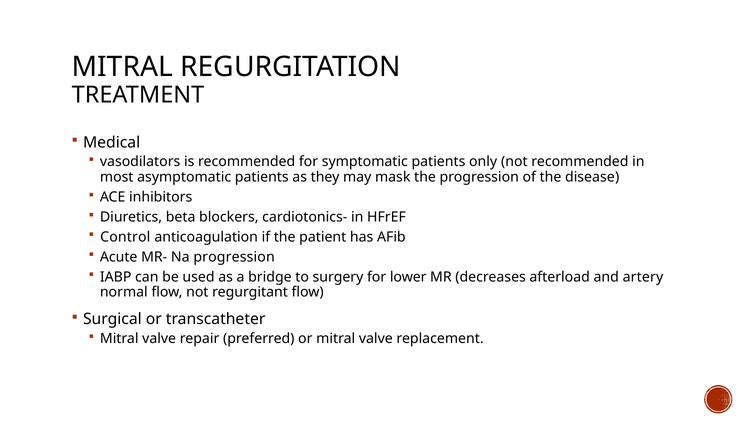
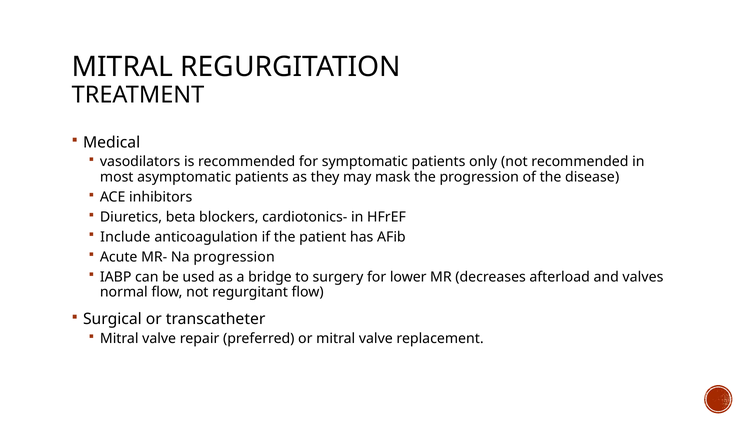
Control: Control -> Include (125, 237)
artery: artery -> valves (643, 277)
